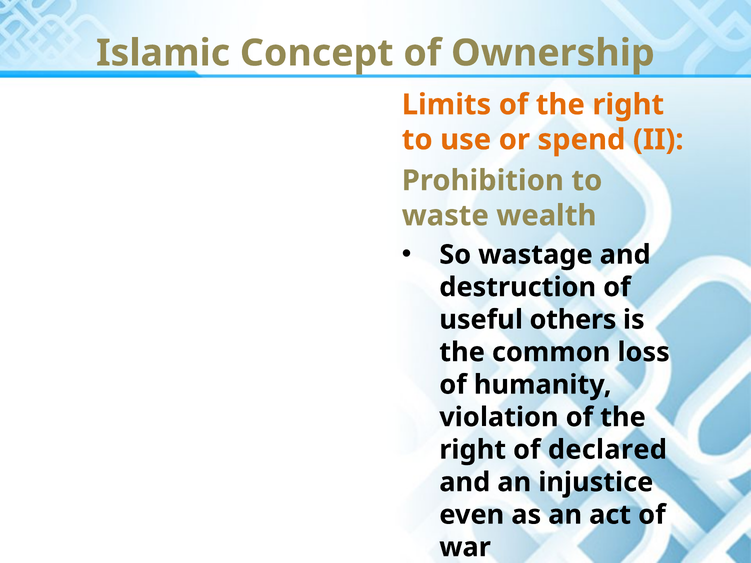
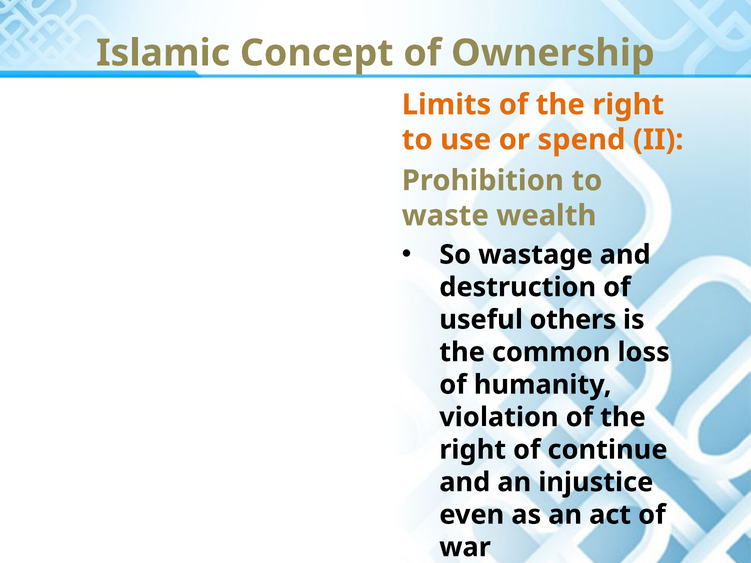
declared: declared -> continue (608, 450)
